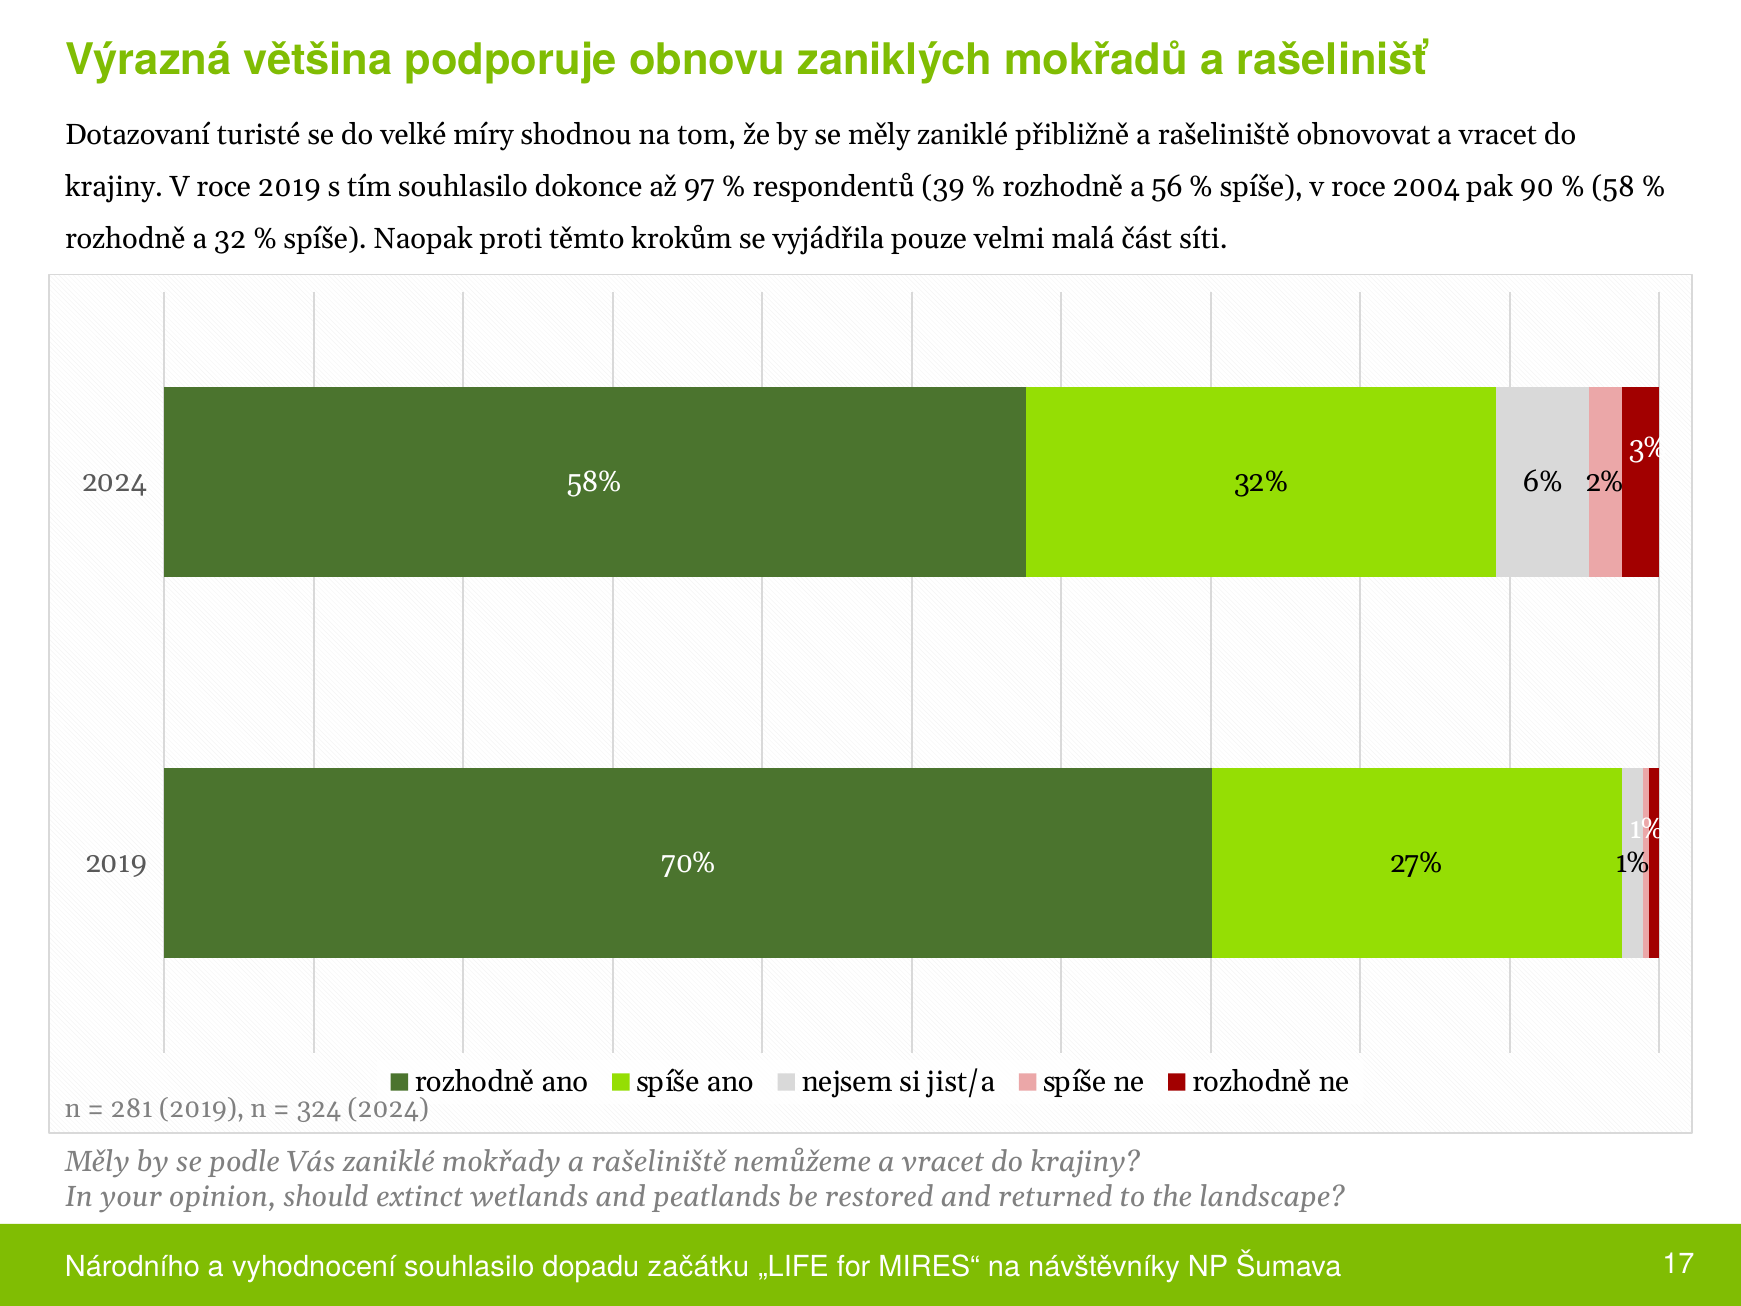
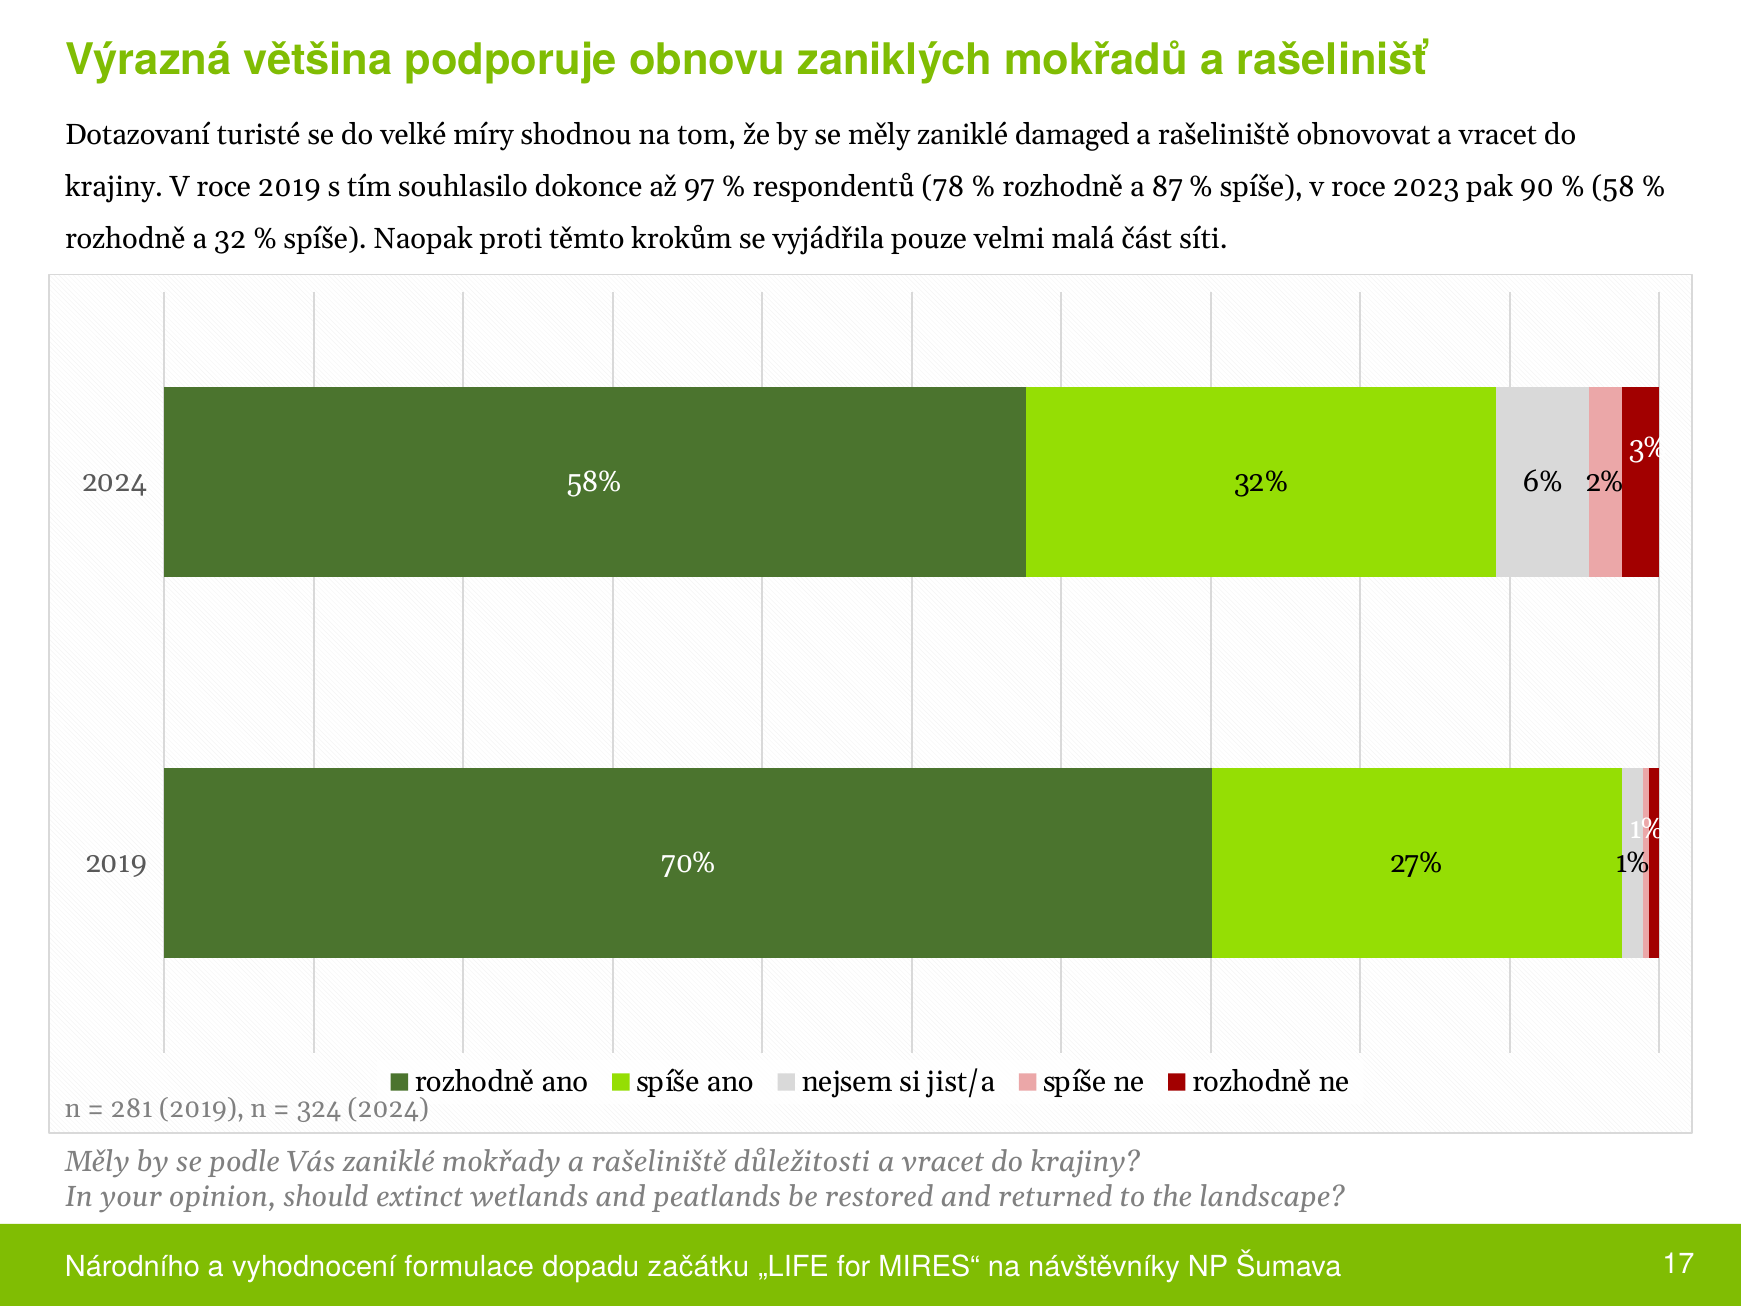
přibližně: přibližně -> damaged (1072, 135)
39: 39 -> 78 (943, 187)
56: 56 -> 87 (1167, 187)
2004: 2004 -> 2023 (1426, 187)
nemůžeme: nemůžeme -> důležitosti (802, 1162)
vyhodnocení souhlasilo: souhlasilo -> formulace (469, 1267)
